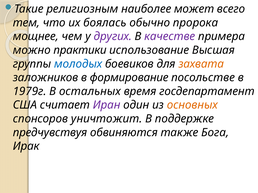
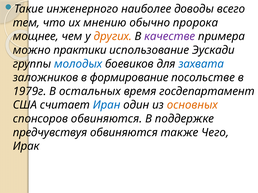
религиозным: религиозным -> инженерного (82, 9)
может: может -> доводы (194, 9)
боялась: боялась -> мнению (105, 23)
других colour: purple -> orange (113, 36)
Высшая: Высшая -> Эускади (213, 50)
захвата colour: orange -> blue (201, 64)
Иран colour: purple -> blue (107, 105)
спонсоров уничтожит: уничтожит -> обвиняются (107, 119)
Бога: Бога -> Чего (215, 133)
